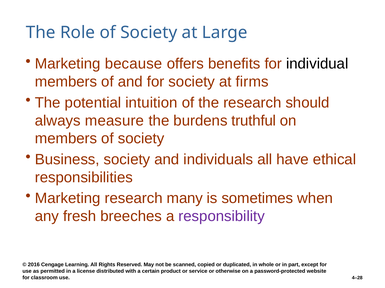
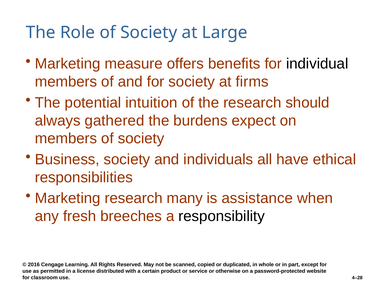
because: because -> measure (134, 64)
measure: measure -> gathered (115, 121)
truthful: truthful -> expect (254, 121)
sometimes: sometimes -> assistance (257, 199)
responsibility colour: purple -> black (222, 217)
